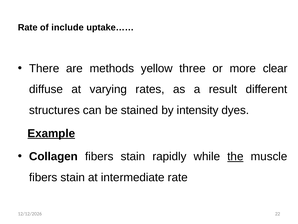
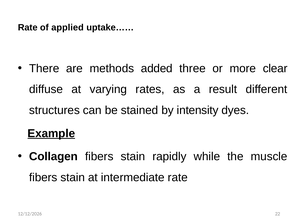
include: include -> applied (68, 27)
yellow: yellow -> added (157, 68)
the underline: present -> none (235, 156)
